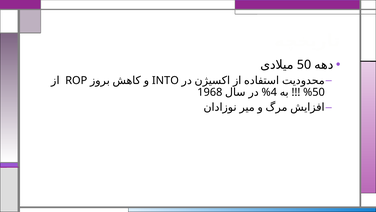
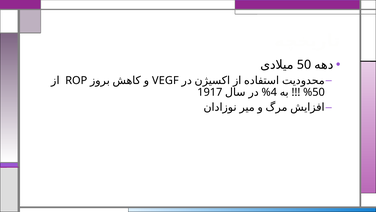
INTO: INTO -> VEGF (165, 80)
1968: 1968 -> 1917 (210, 92)
